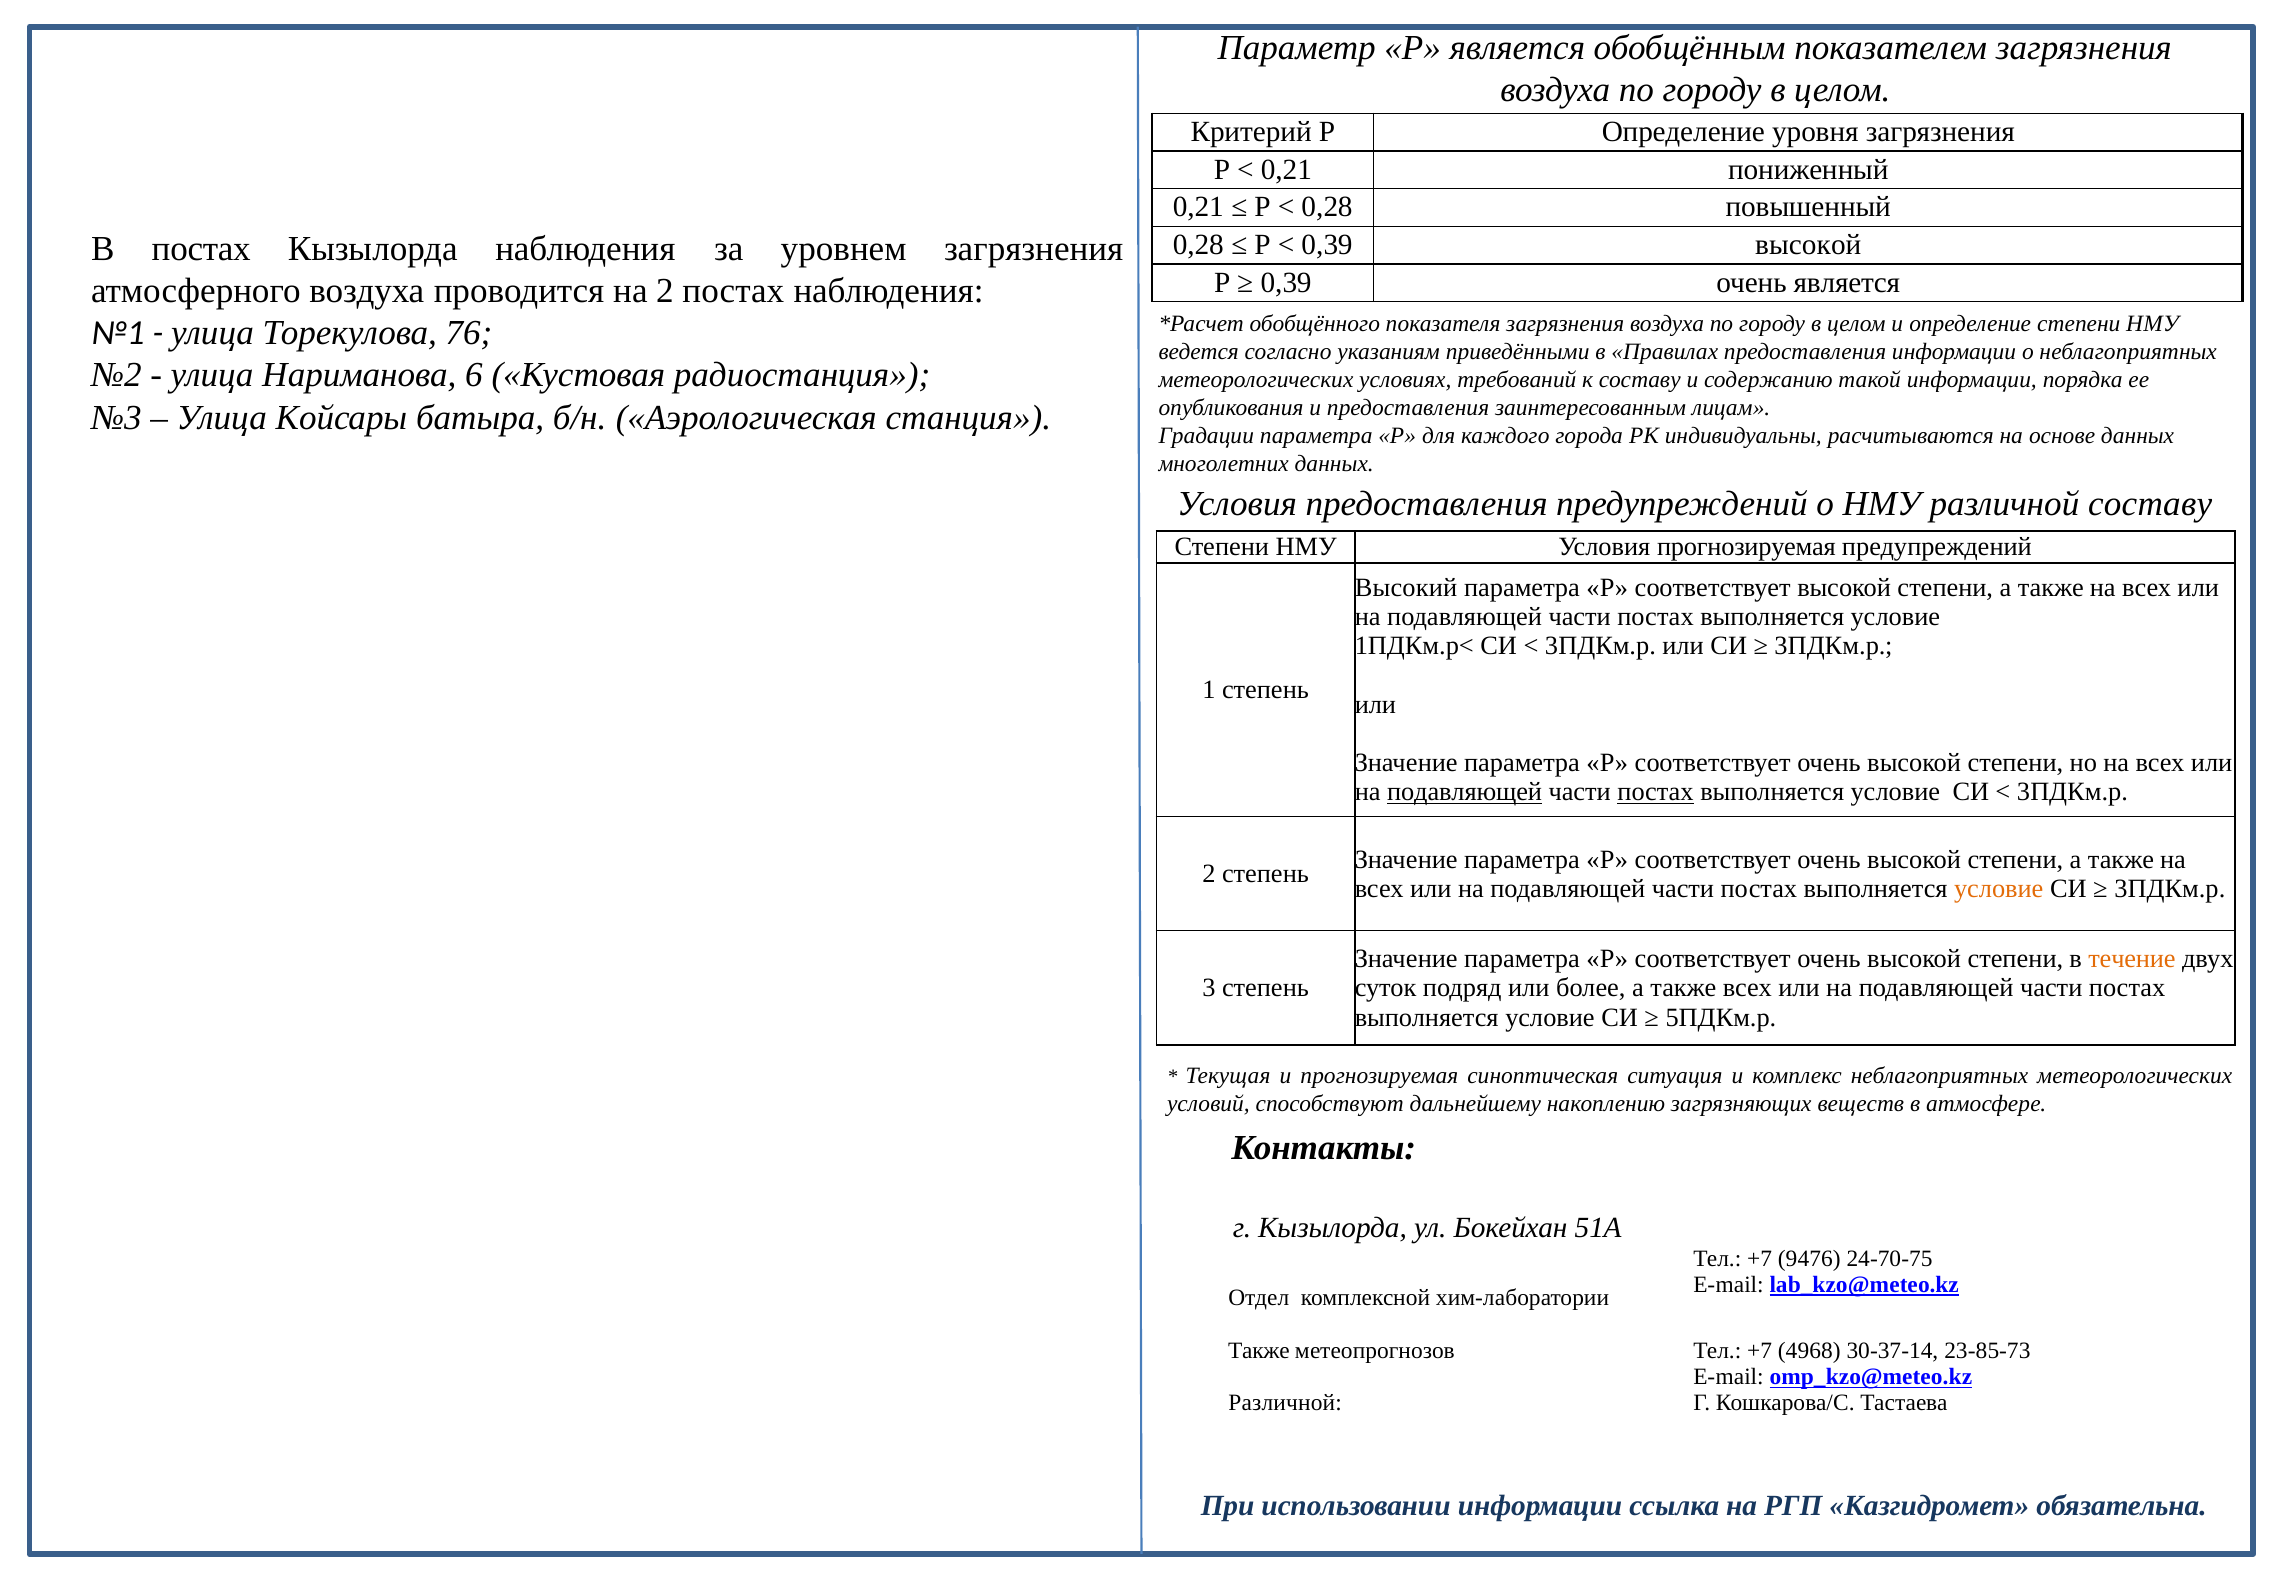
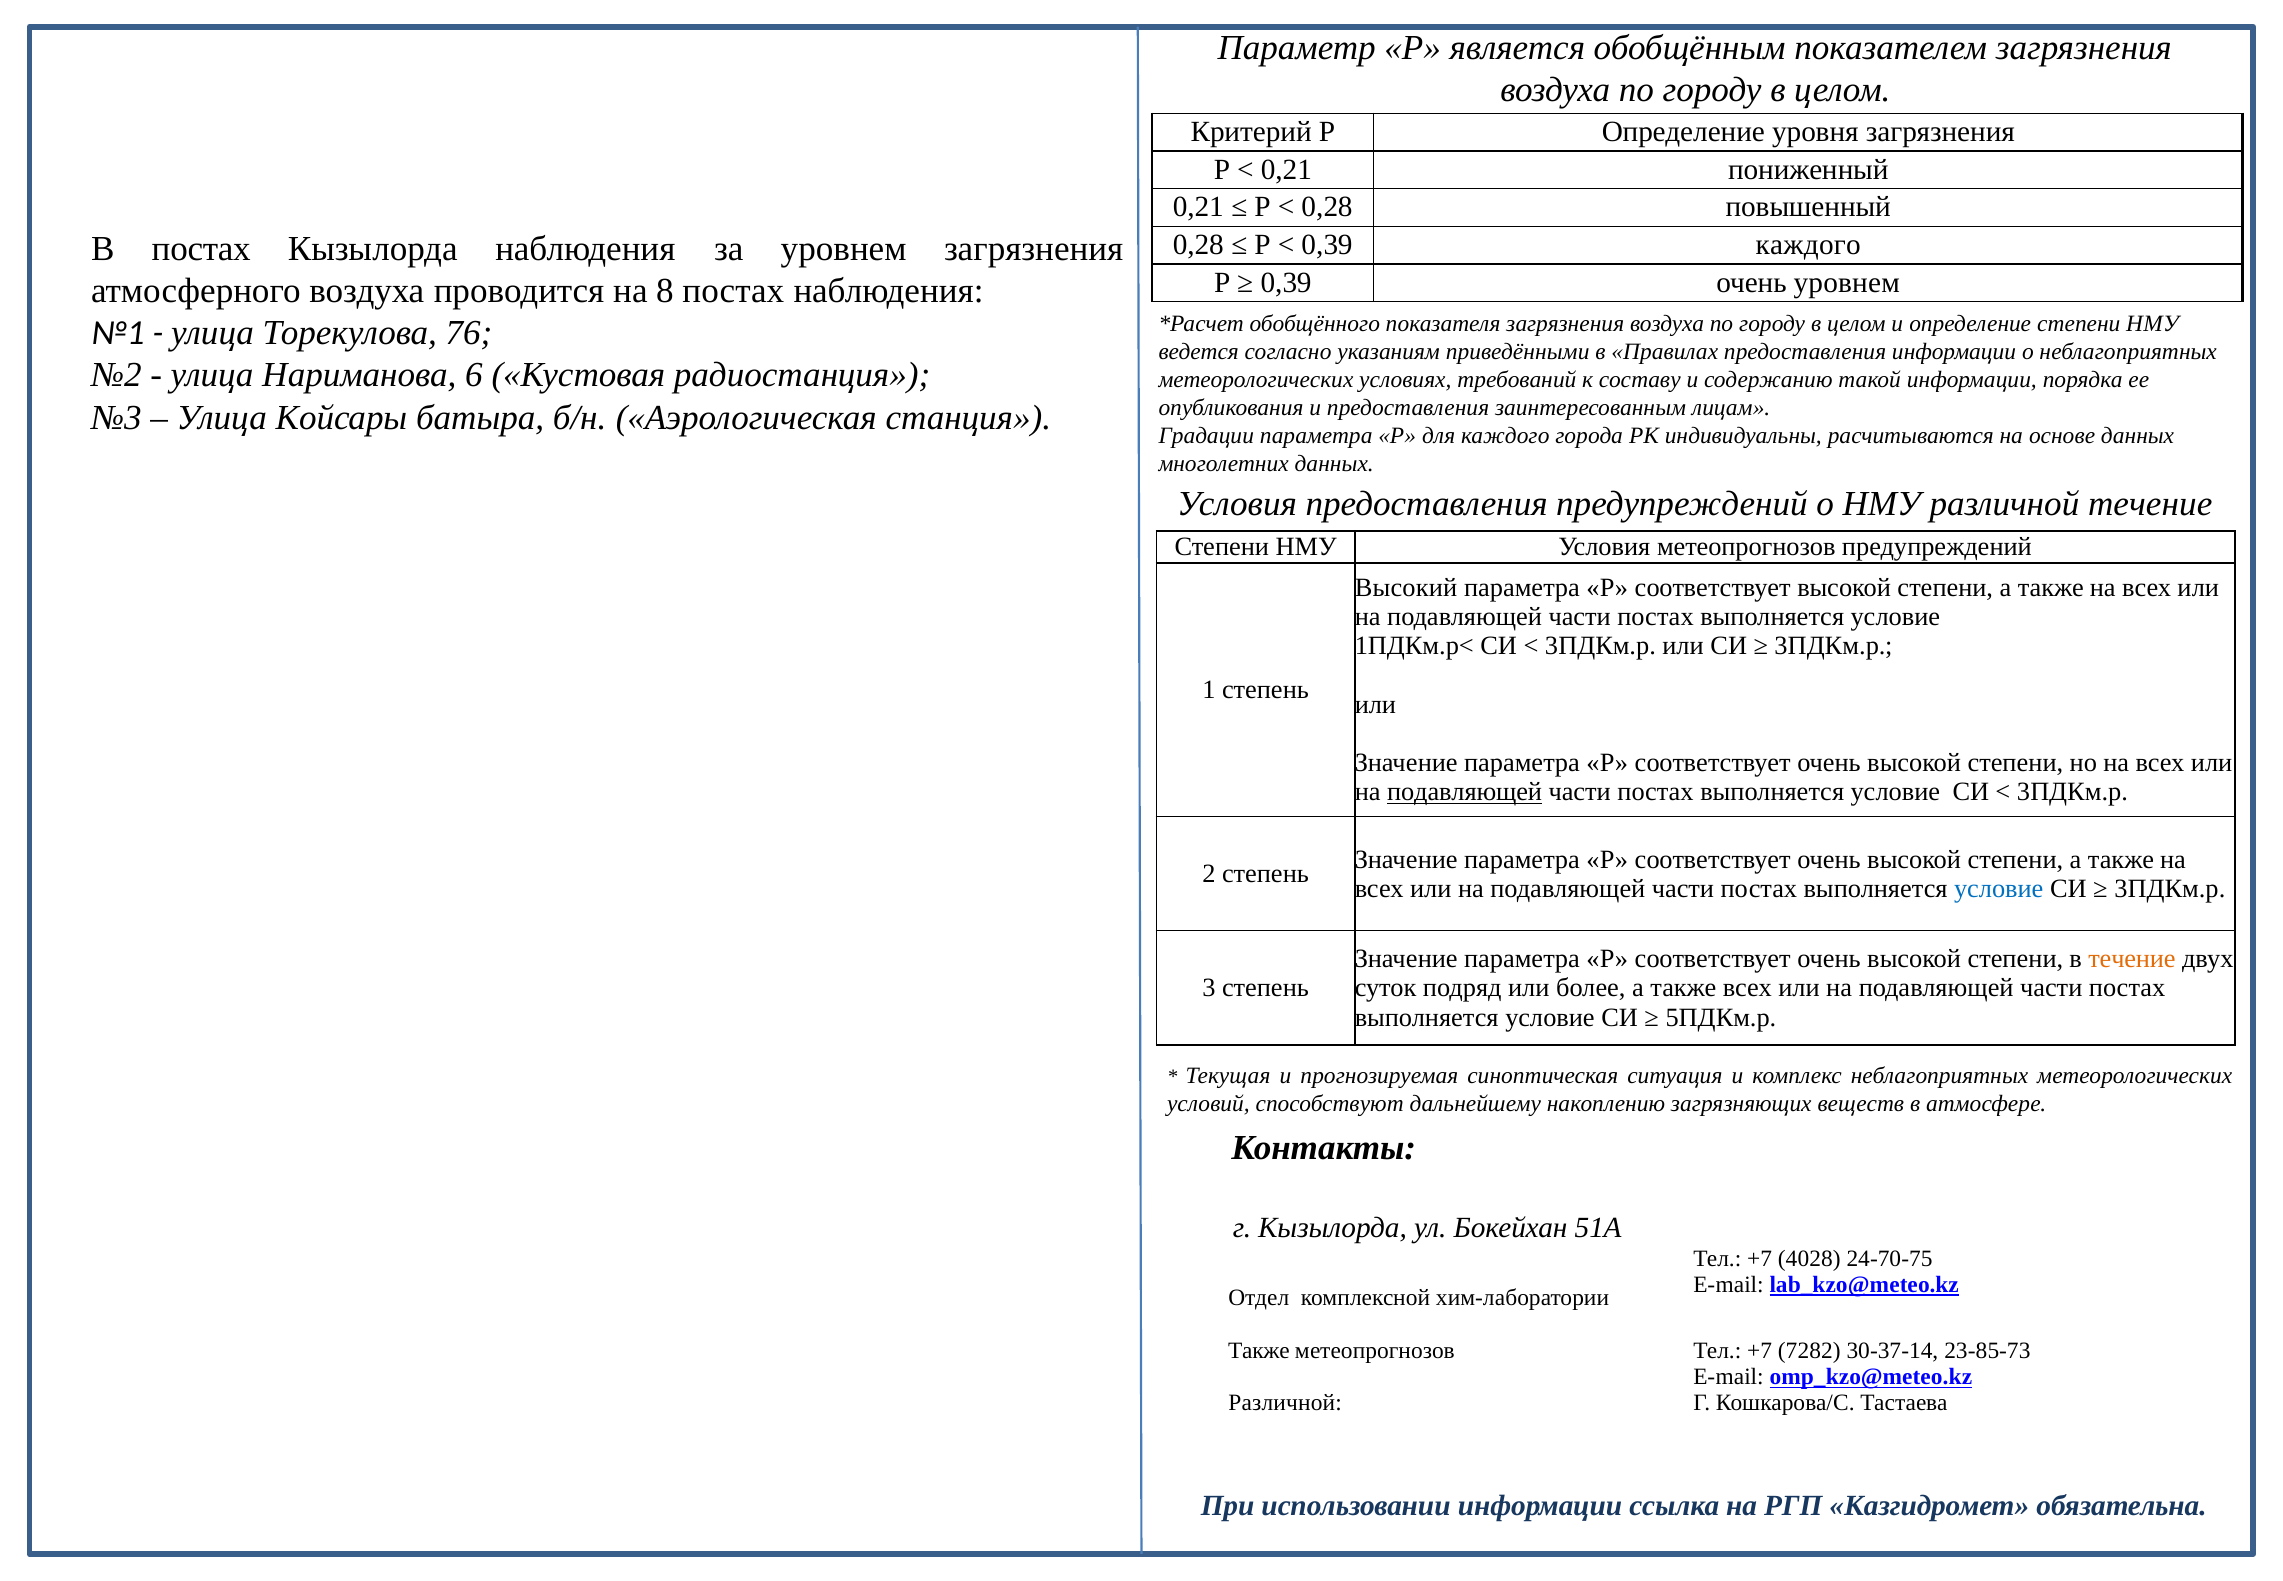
0,39 высокой: высокой -> каждого (1808, 245)
очень является: является -> уровнем (1847, 283)
на 2: 2 -> 8 (665, 291)
различной составу: составу -> течение (2150, 504)
Условия прогнозируемая: прогнозируемая -> метеопрогнозов (1746, 547)
постах underline: present -> none (1655, 792)
условие colour: orange -> blue (1999, 888)
9476: 9476 -> 4028 (1809, 1258)
4968: 4968 -> 7282 (1809, 1351)
